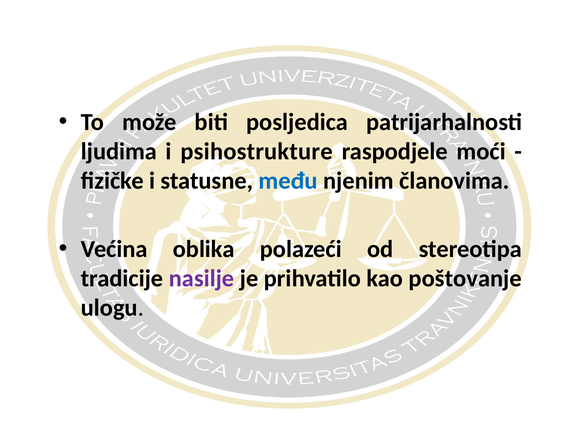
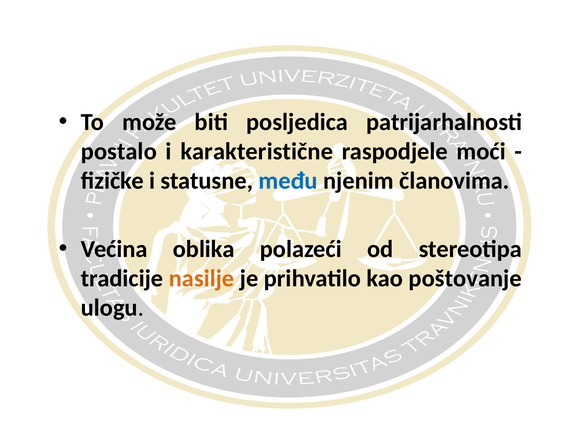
ljudima: ljudima -> postalo (119, 151)
psihostrukture: psihostrukture -> karakteristične (257, 151)
nasilje colour: purple -> orange (202, 278)
